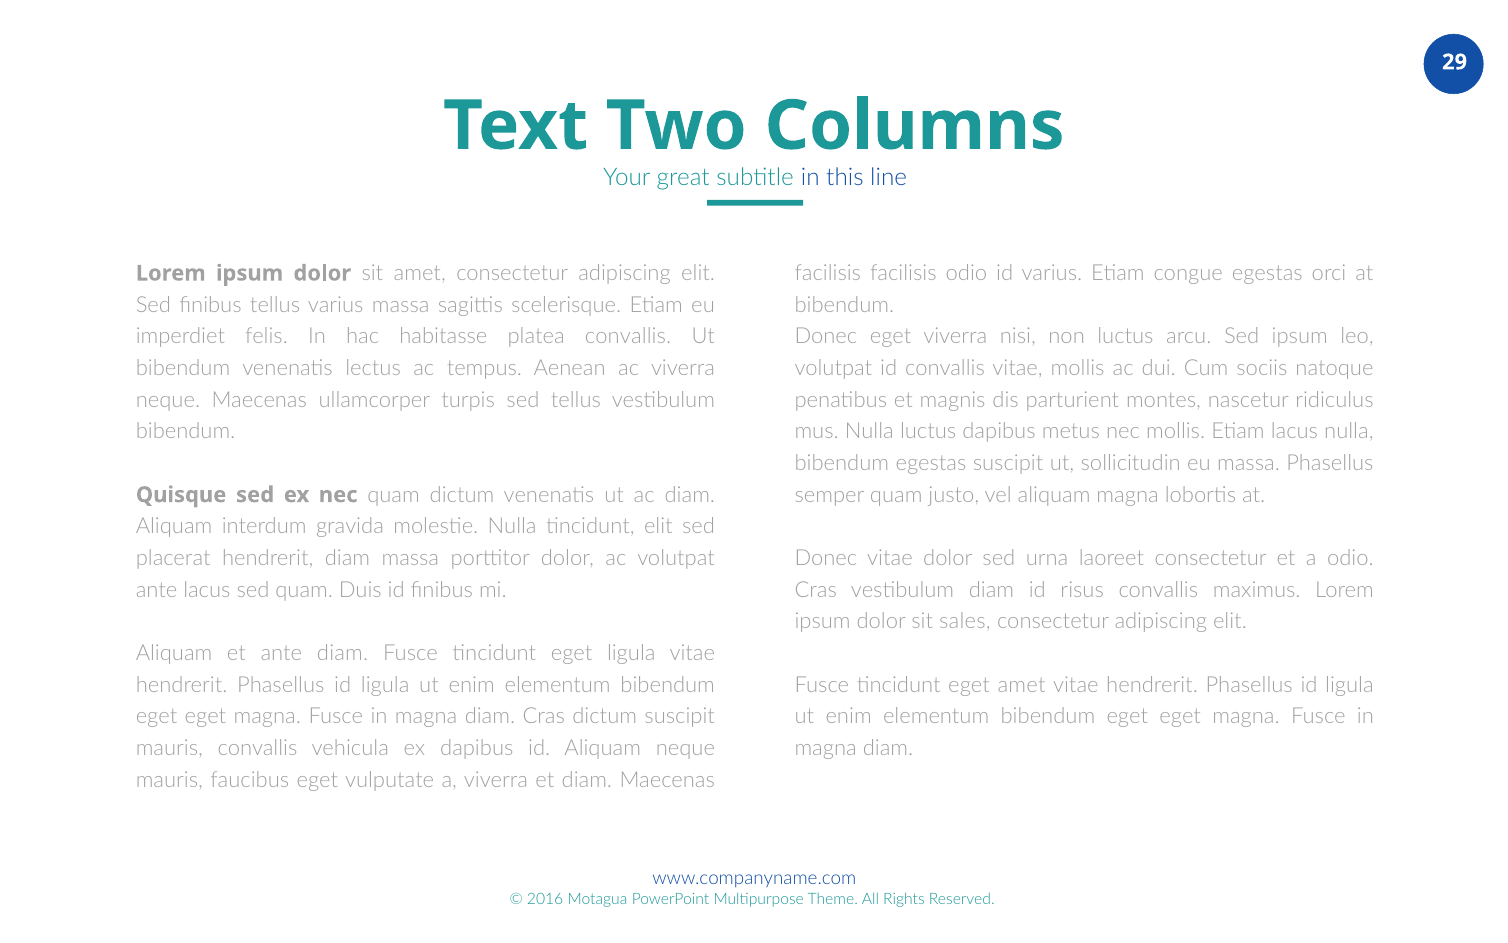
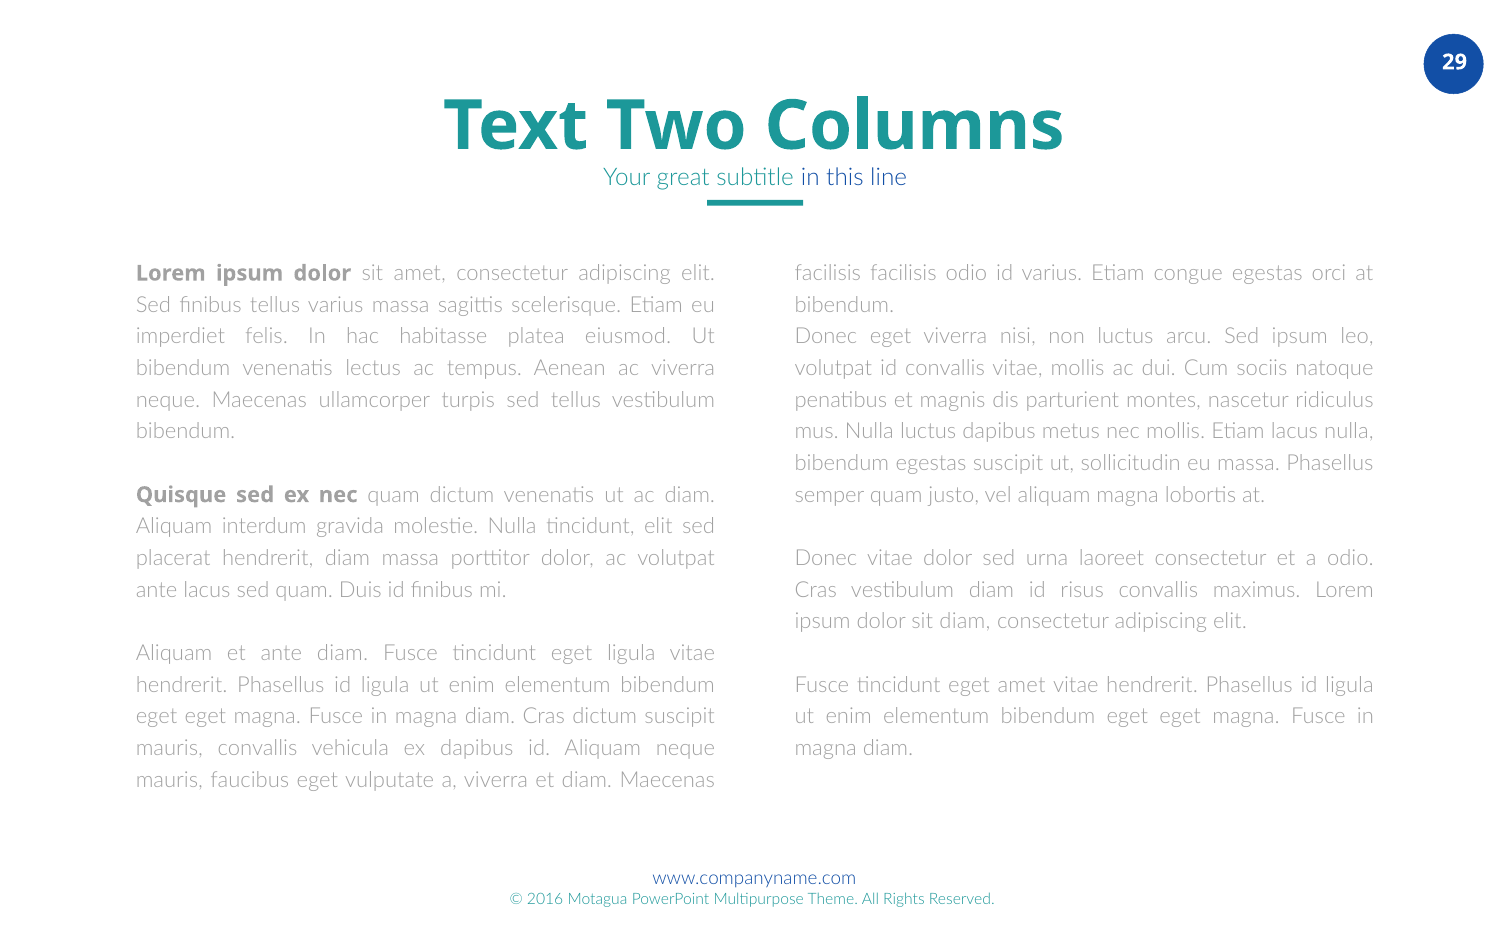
platea convallis: convallis -> eiusmod (628, 336)
sit sales: sales -> diam (965, 621)
